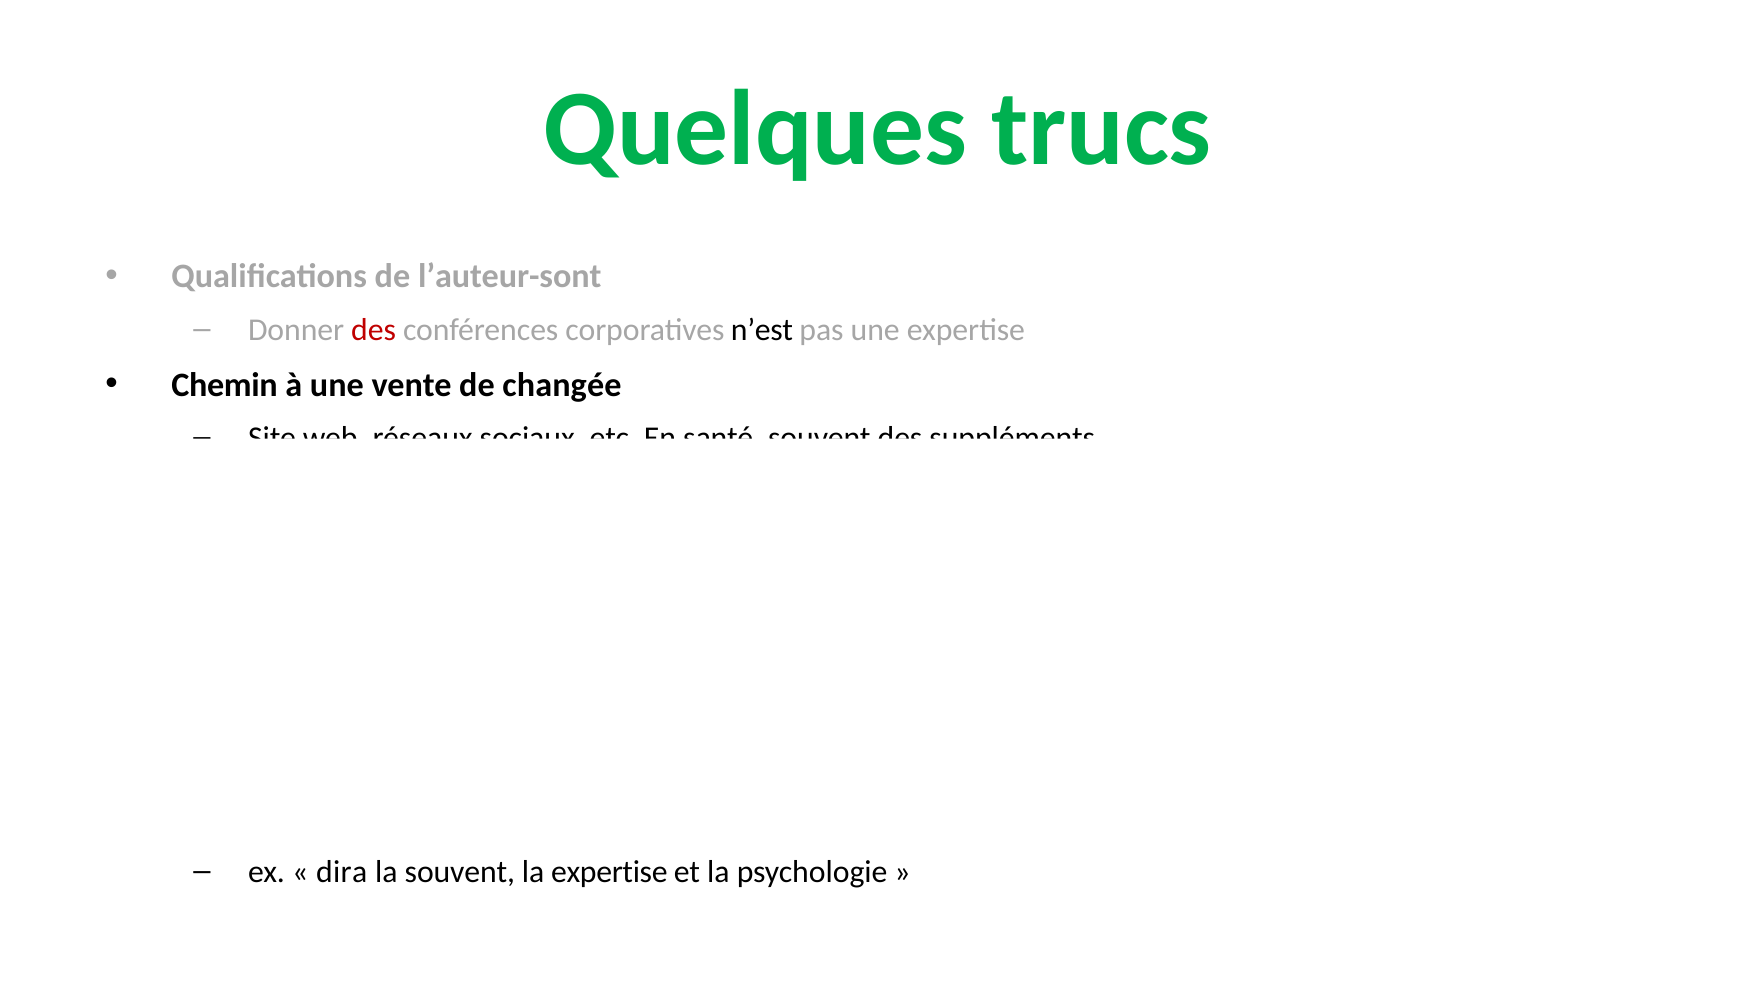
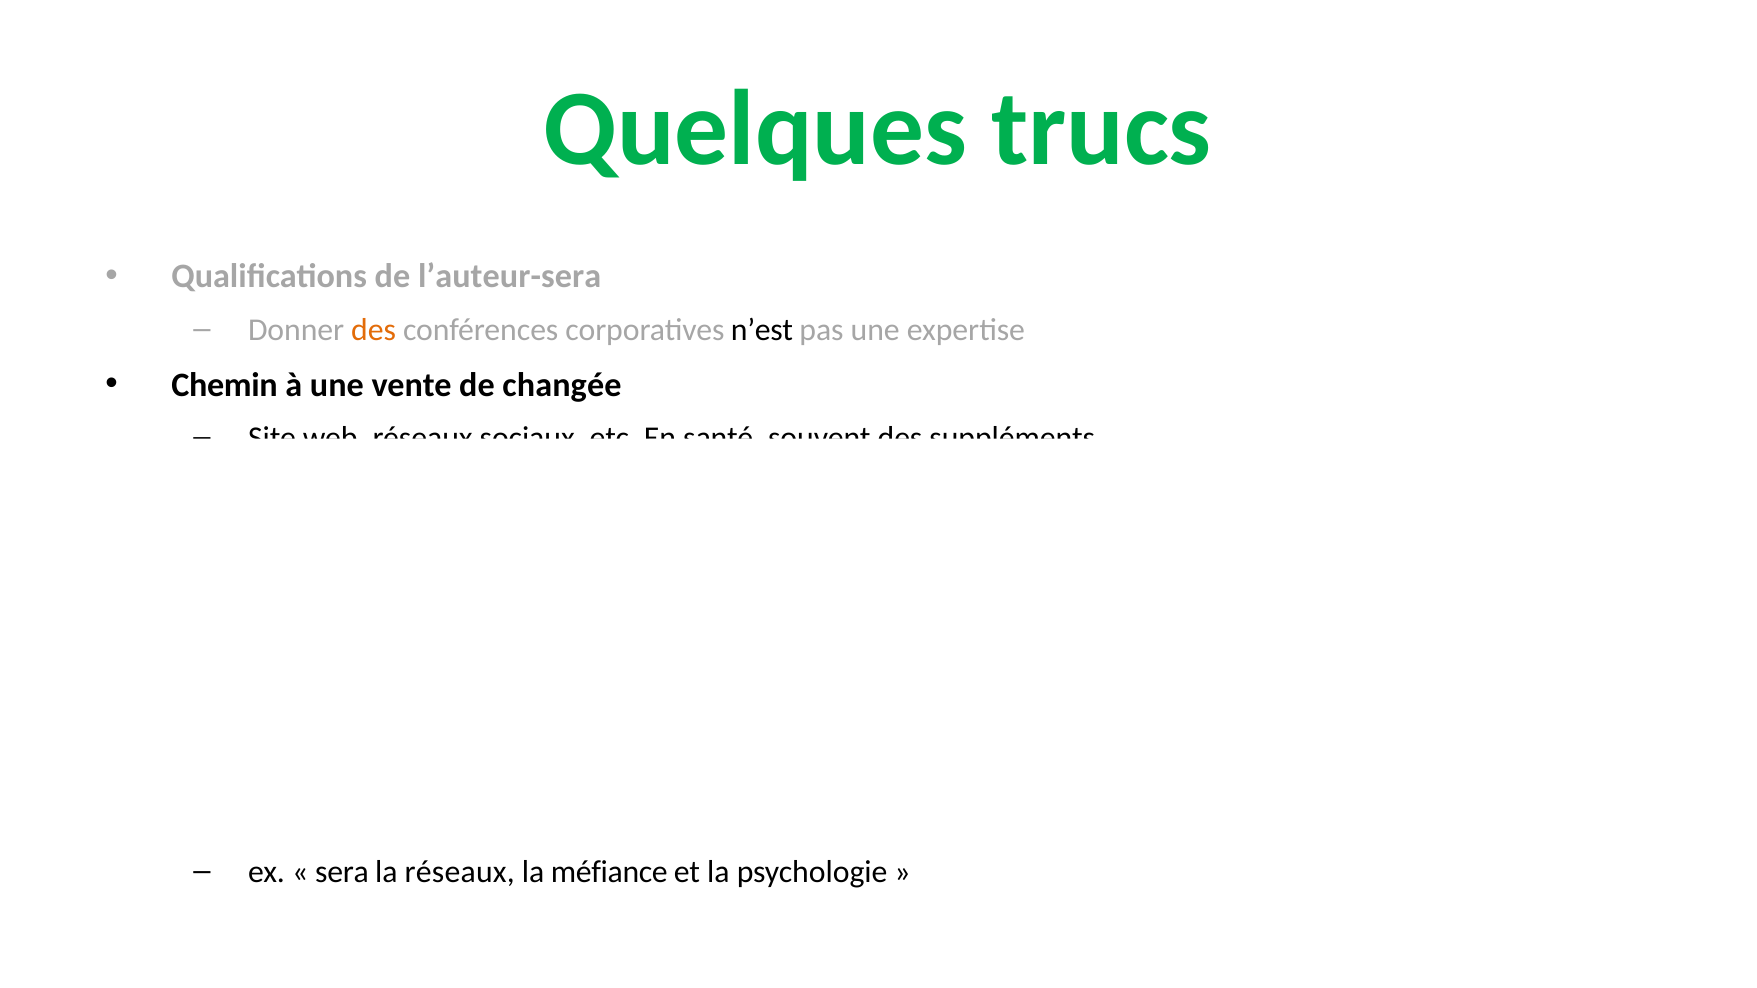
l’auteur-sont: l’auteur-sont -> l’auteur-sera (510, 277)
des colour: red -> orange (374, 330)
dira: dira -> sera (342, 872)
la souvent: souvent -> réseaux (460, 872)
expertise: expertise -> méfiance (609, 872)
